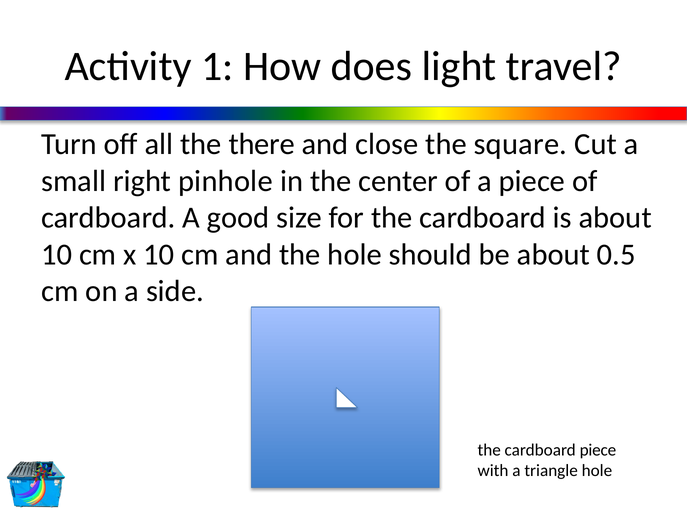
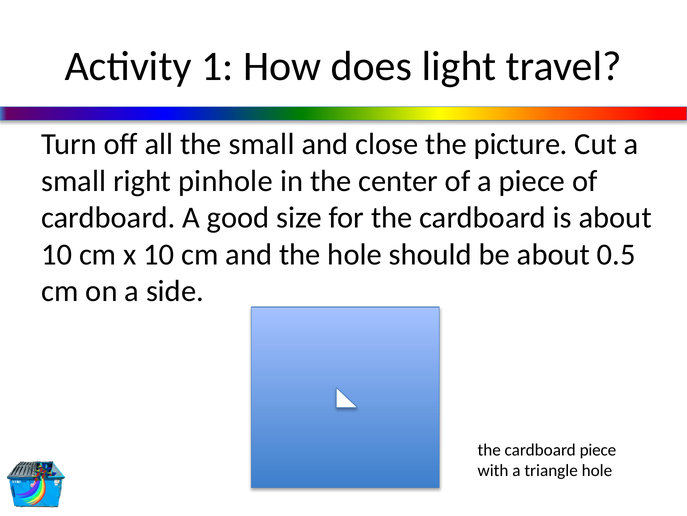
the there: there -> small (262, 144)
square: square -> picture (521, 144)
